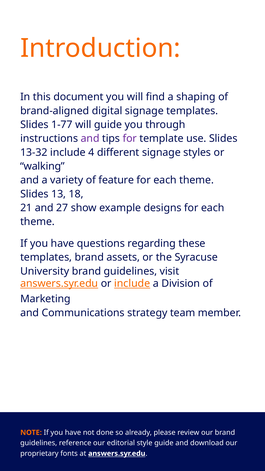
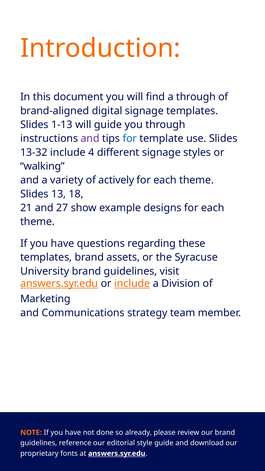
a shaping: shaping -> through (196, 97)
1-77: 1-77 -> 1-13 (62, 125)
for colour: purple -> blue (130, 138)
feature: feature -> actively (116, 180)
